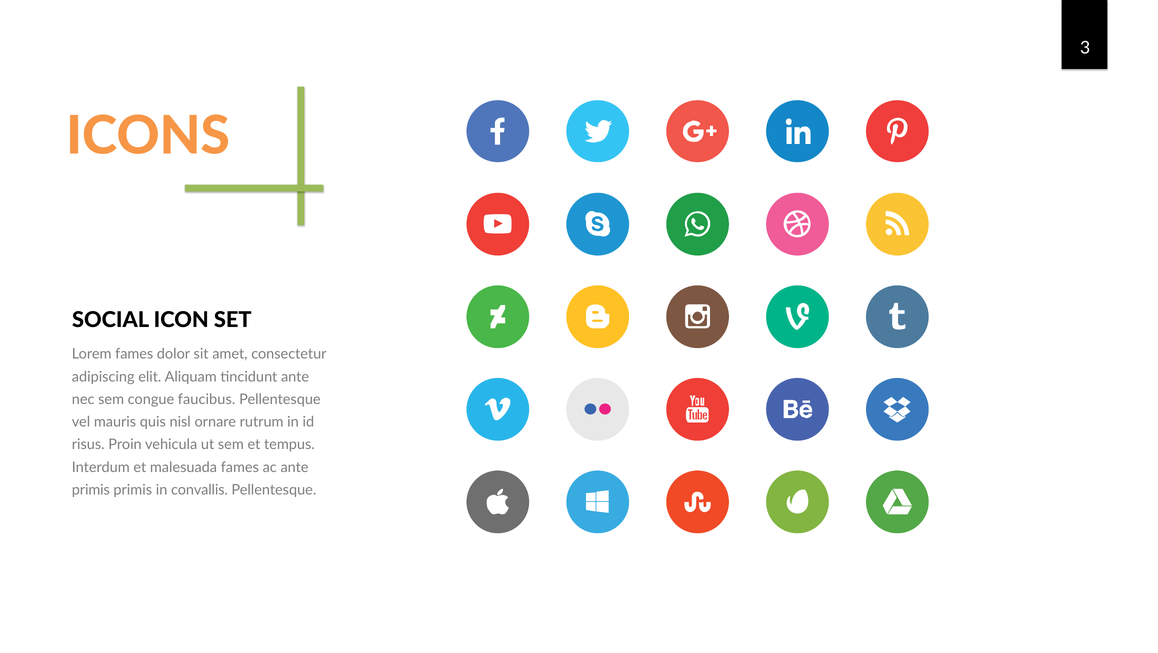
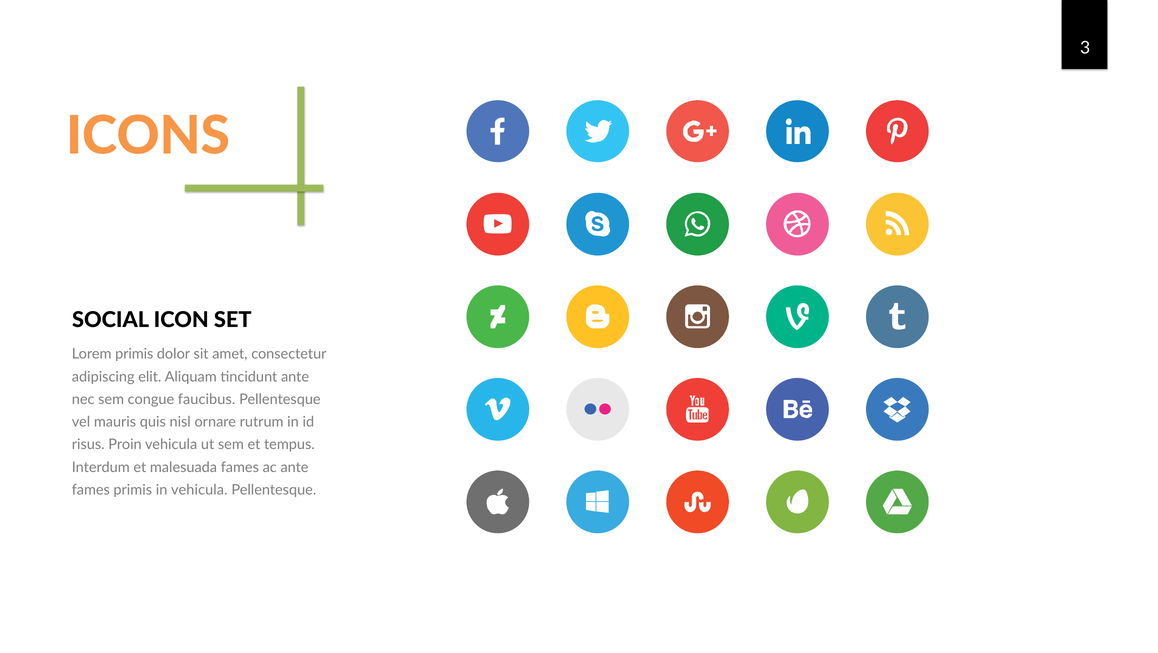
Lorem fames: fames -> primis (134, 354)
primis: primis -> fames (91, 490)
in convallis: convallis -> vehicula (199, 490)
